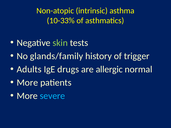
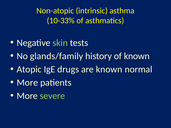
of trigger: trigger -> known (137, 56)
Adults: Adults -> Atopic (29, 69)
are allergic: allergic -> known (109, 69)
severe colour: light blue -> light green (52, 96)
